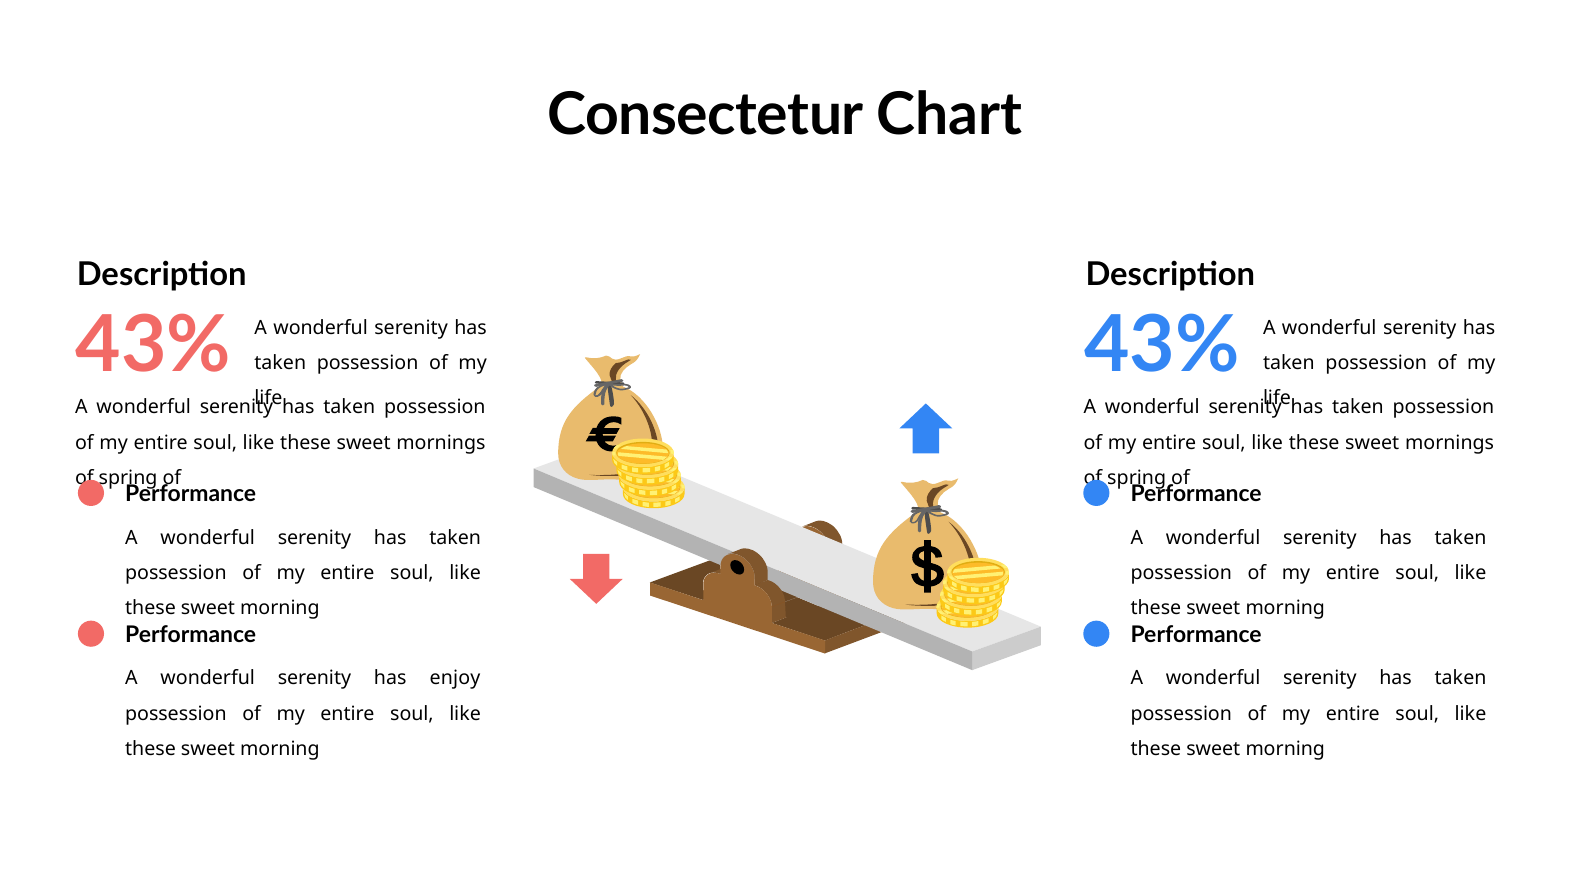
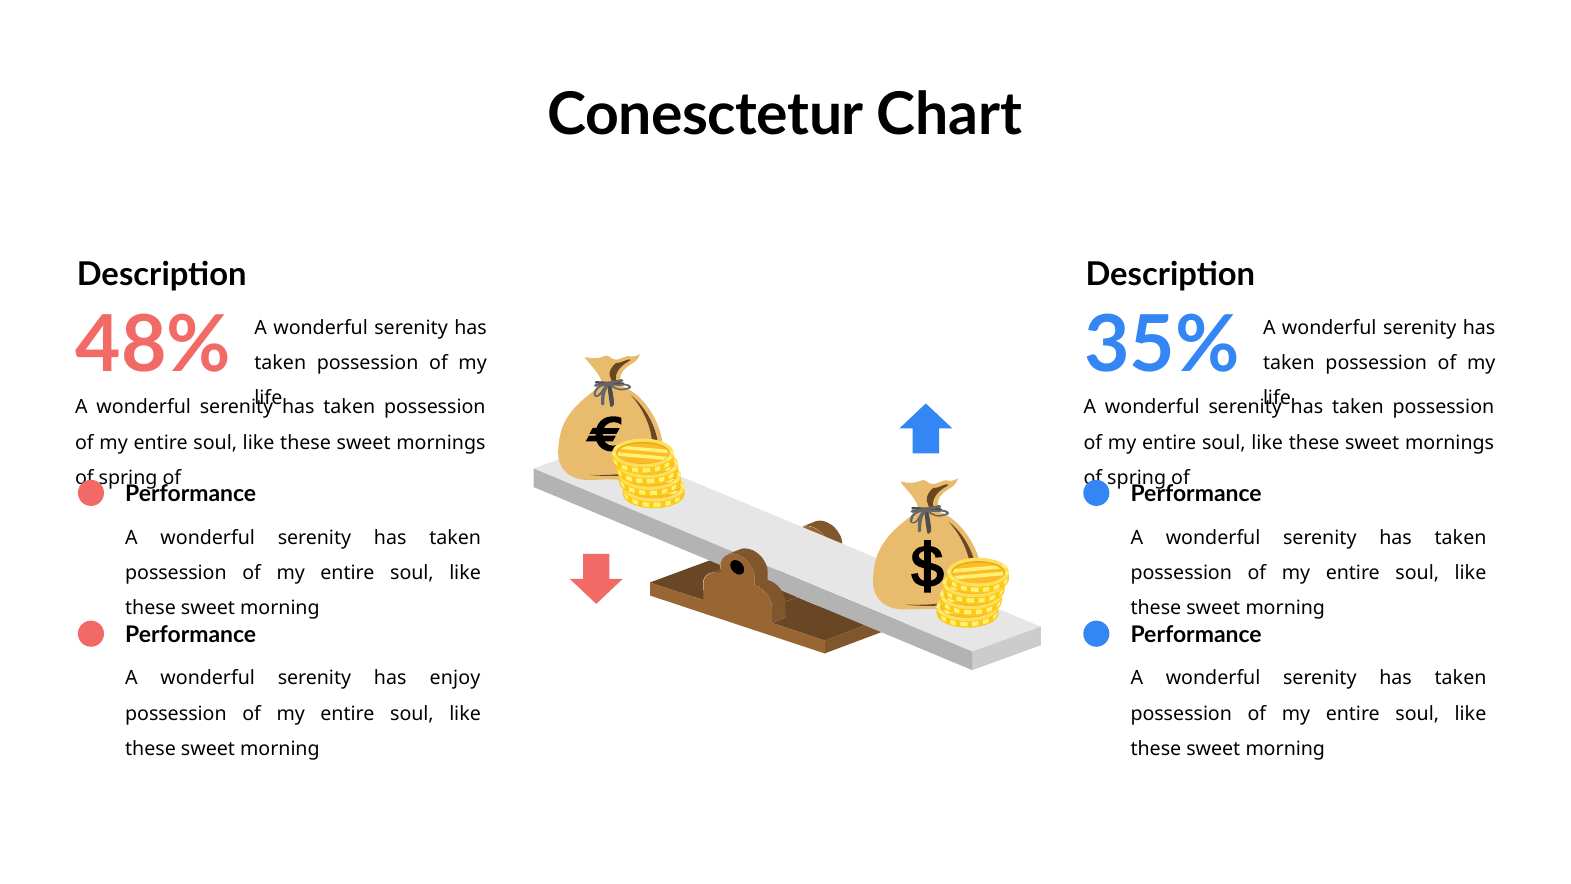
Consectetur: Consectetur -> Conesctetur (705, 115)
43%: 43% -> 48% (153, 345)
43%: 43% -> 35% (1162, 345)
